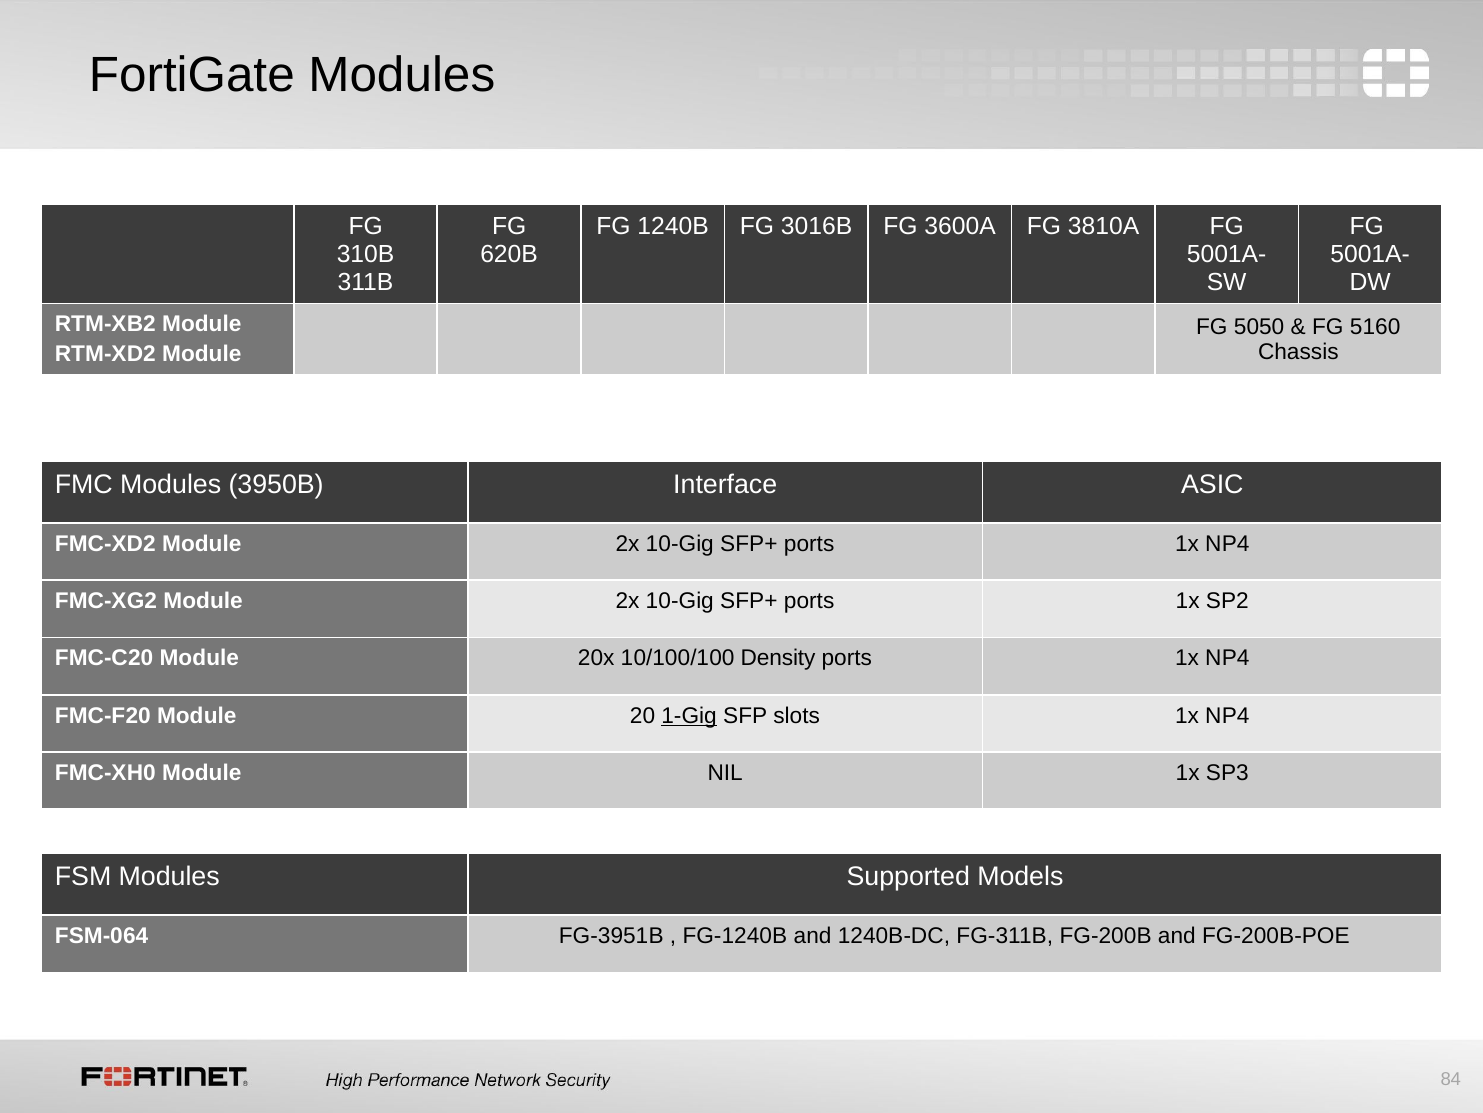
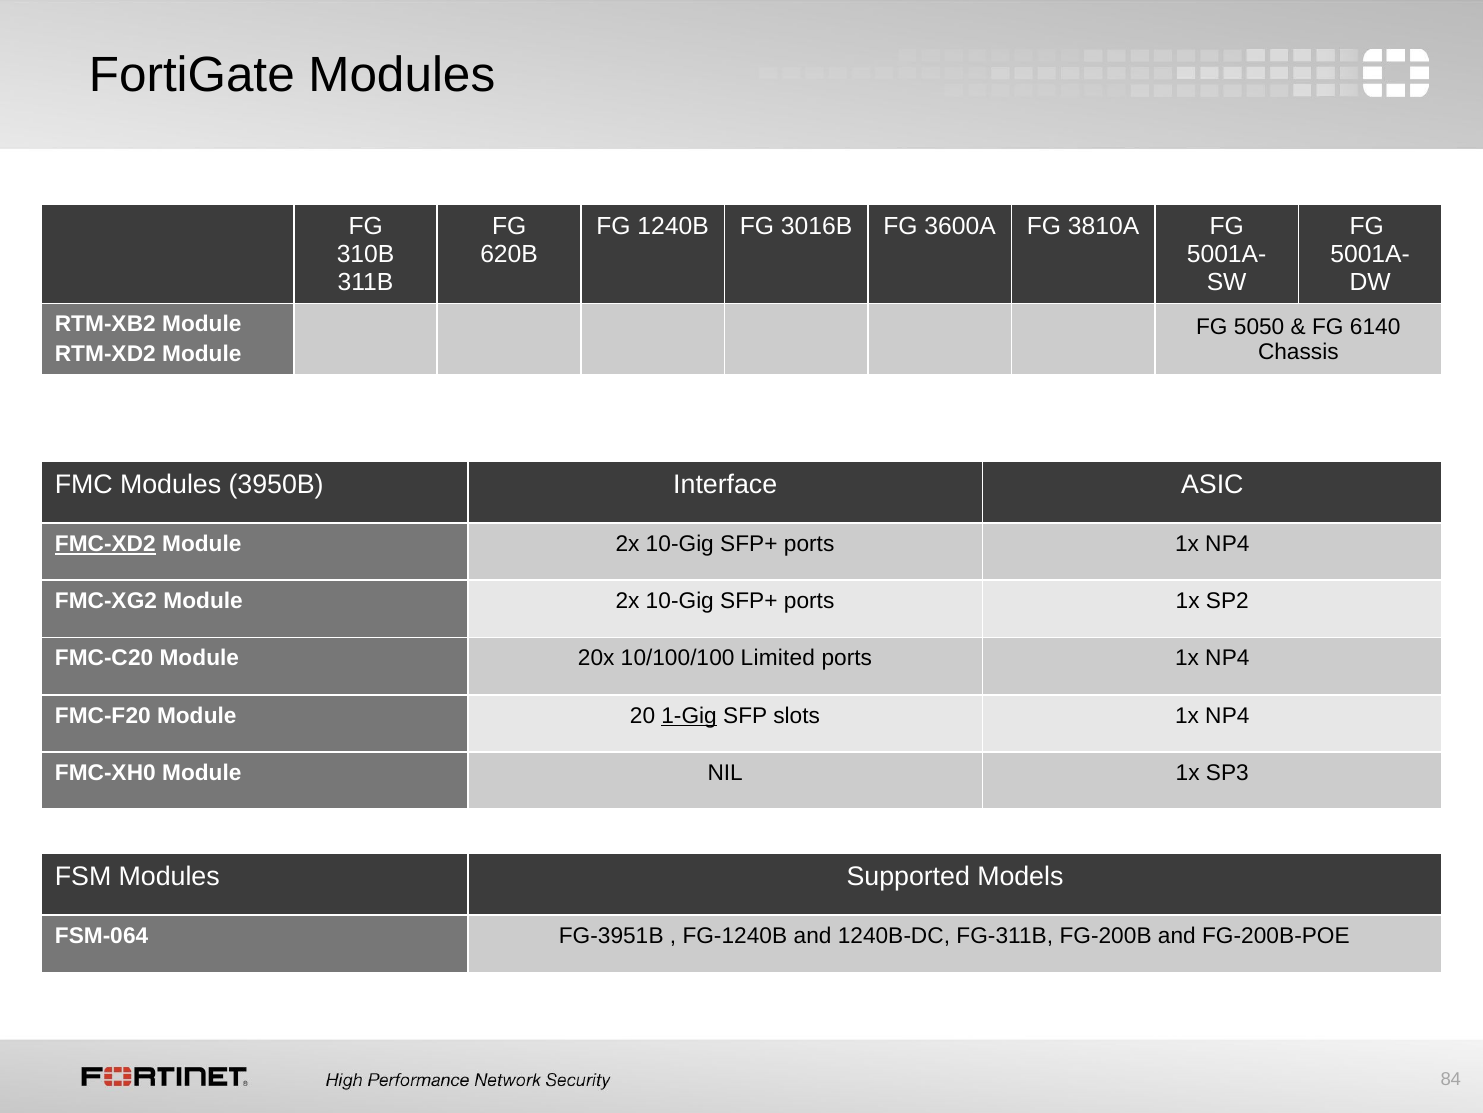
5160: 5160 -> 6140 (1375, 327)
FMC-XD2 underline: none -> present (105, 544)
Density: Density -> Limited (778, 658)
